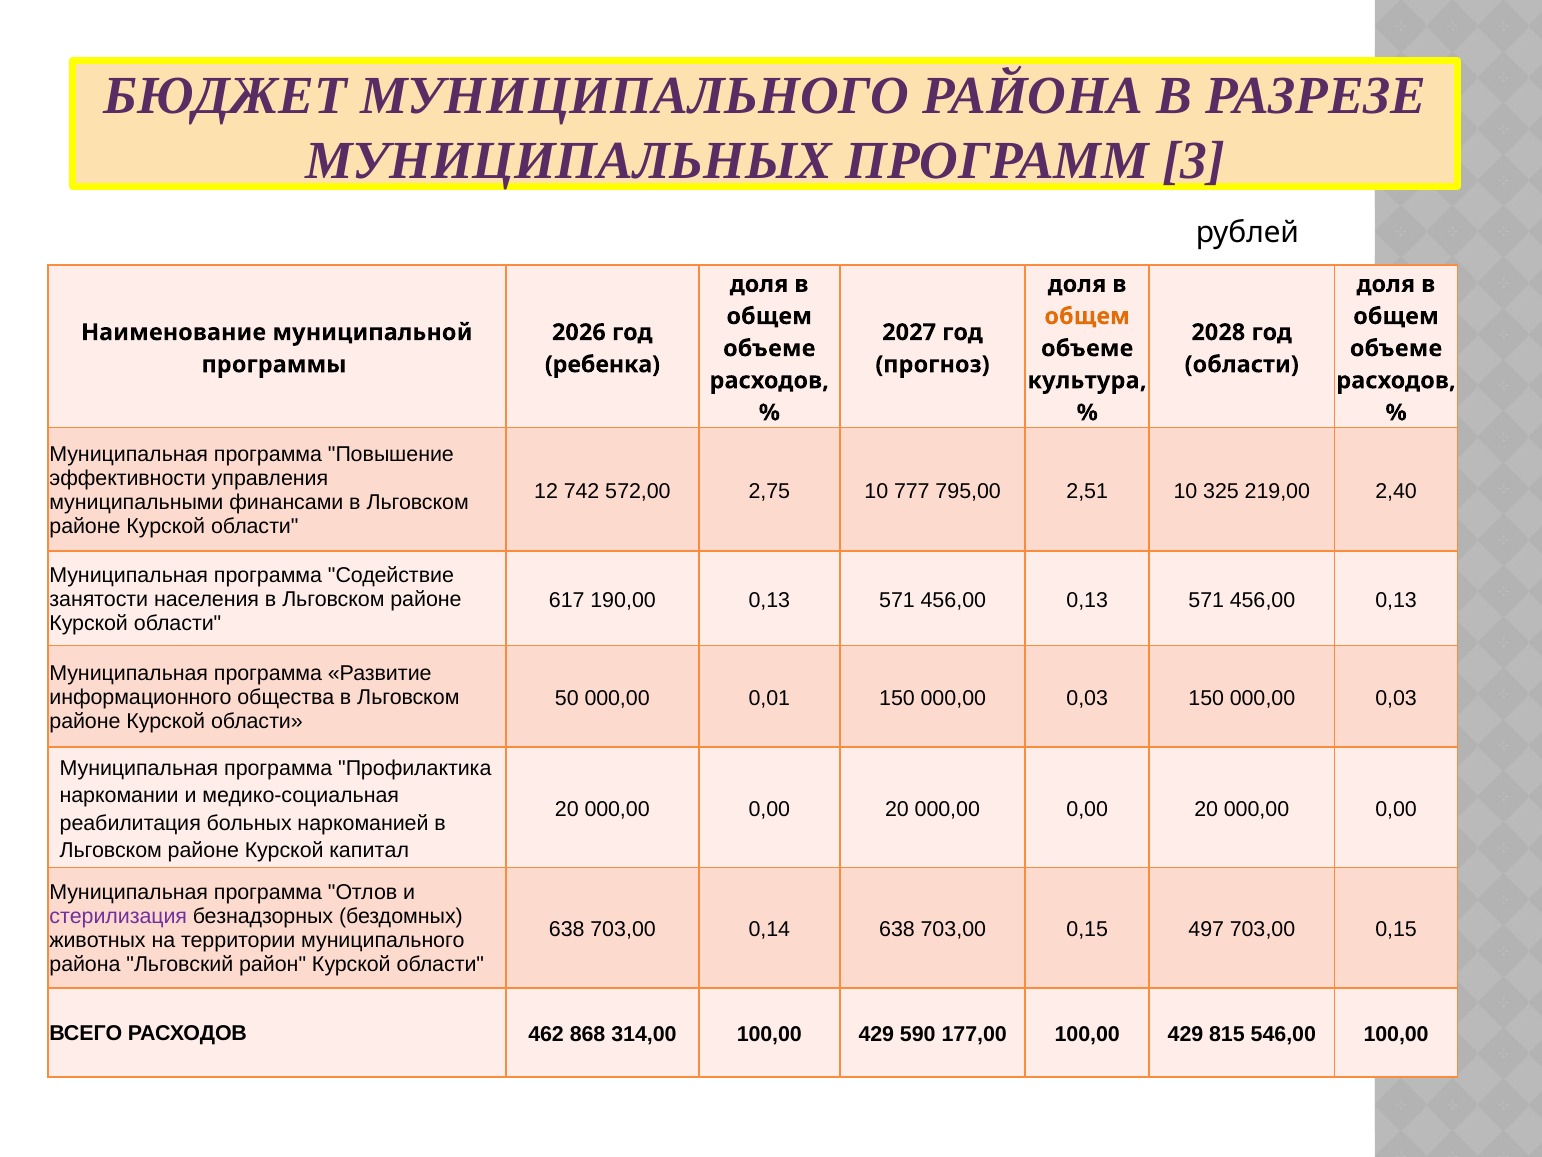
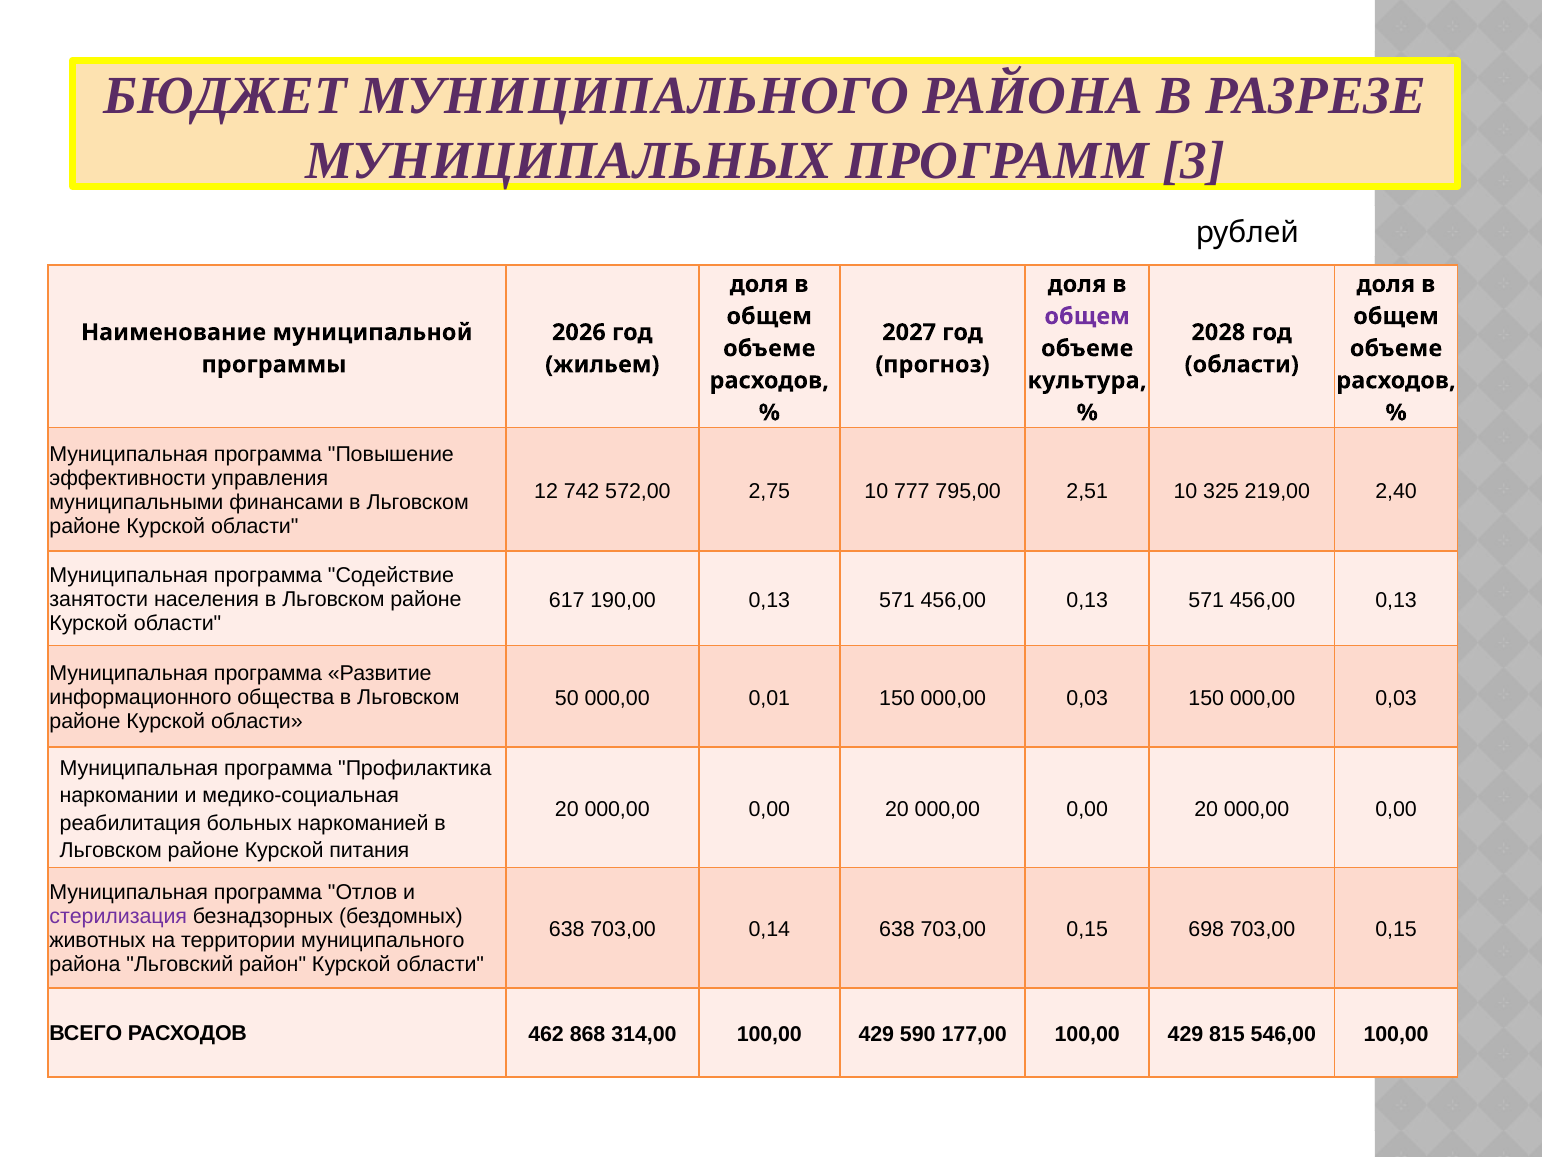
общем colour: orange -> purple (1087, 316)
ребенка: ребенка -> жильем (602, 364)
капитал: капитал -> питания (369, 850)
497: 497 -> 698 (1206, 929)
